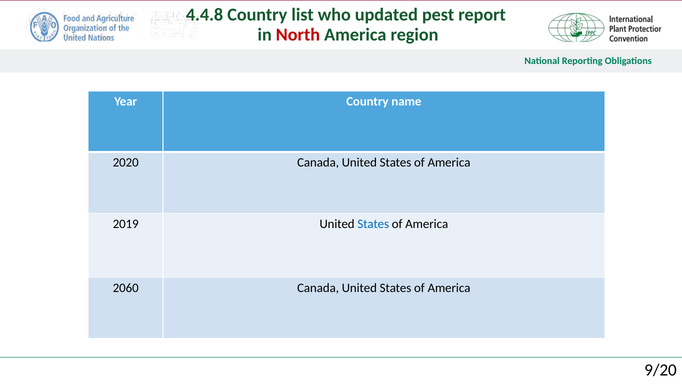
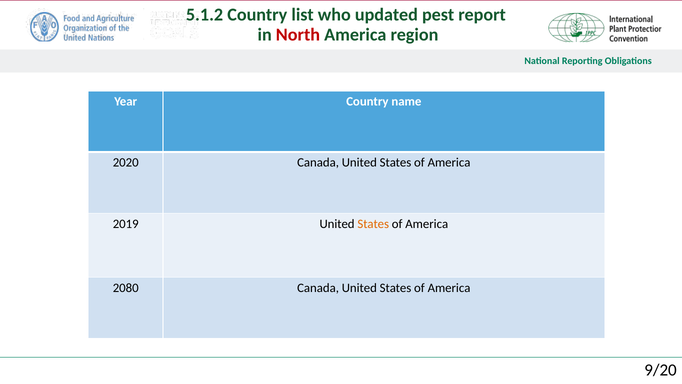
4.4.8: 4.4.8 -> 5.1.2 (205, 15)
States colour: blue -> orange (373, 224)
2060: 2060 -> 2080 (126, 288)
